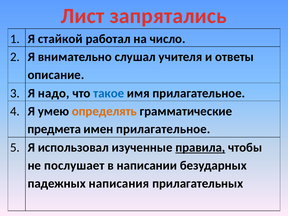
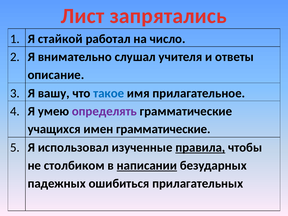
надо: надо -> вашу (54, 93)
определять colour: orange -> purple (104, 111)
предмета: предмета -> учащихся (54, 129)
имен прилагательное: прилагательное -> грамматические (163, 129)
послушает: послушает -> столбиком (74, 165)
написании underline: none -> present (147, 165)
написания: написания -> ошибиться (119, 183)
